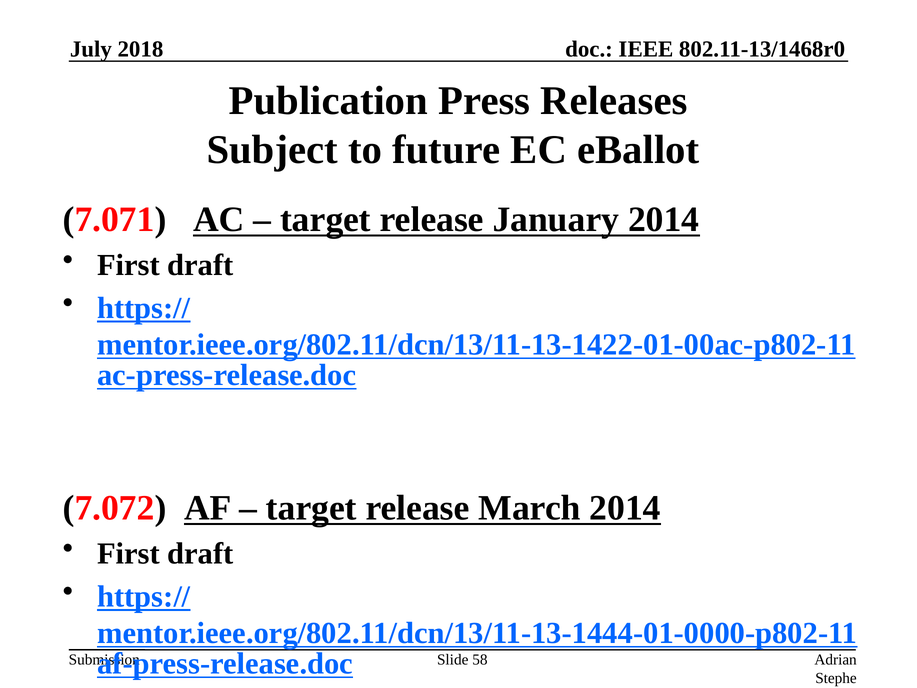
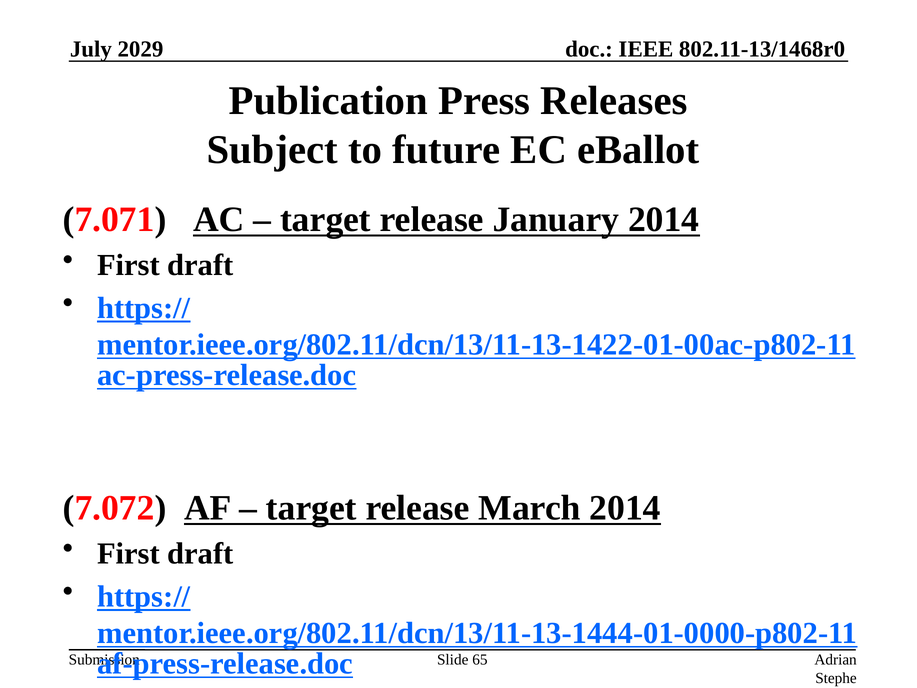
2018: 2018 -> 2029 (140, 49)
58: 58 -> 65 (480, 660)
